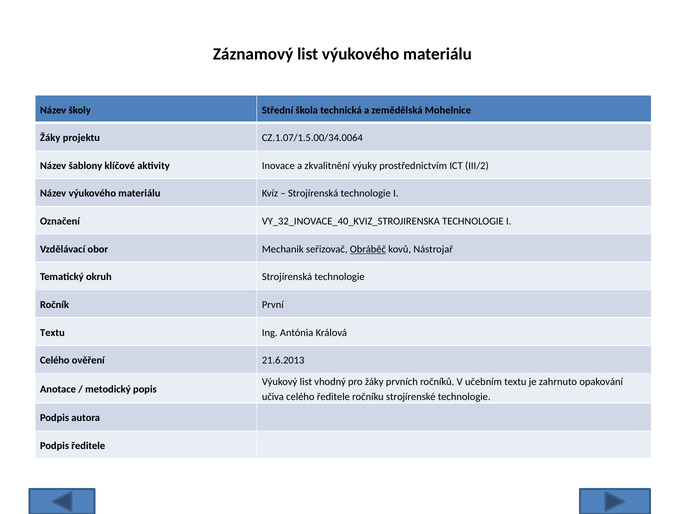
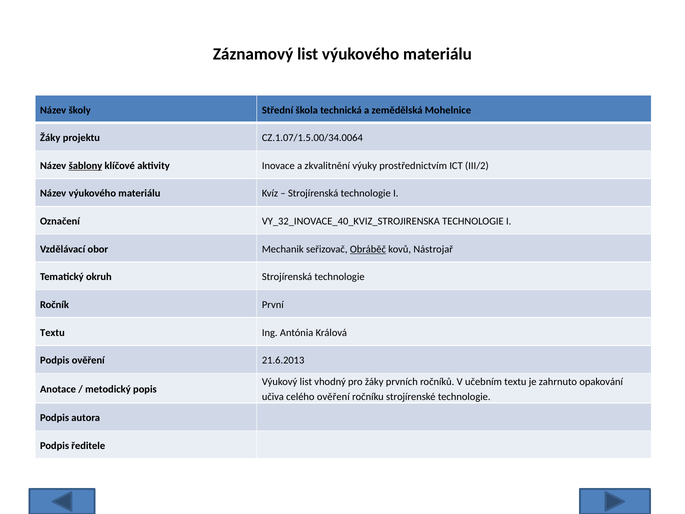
šablony underline: none -> present (85, 166)
Celého: Celého -> Podpis (55, 360)
celého ředitele: ředitele -> ověření (333, 396)
